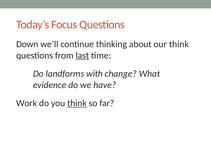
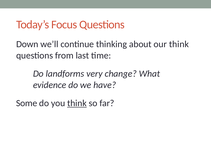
last underline: present -> none (82, 56)
with: with -> very (94, 74)
Work: Work -> Some (27, 103)
